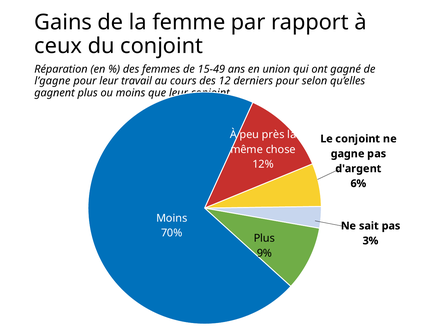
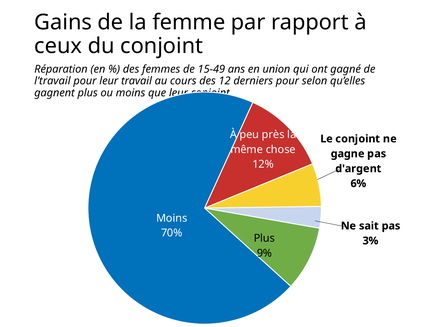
l’gagne: l’gagne -> l’travail (52, 81)
